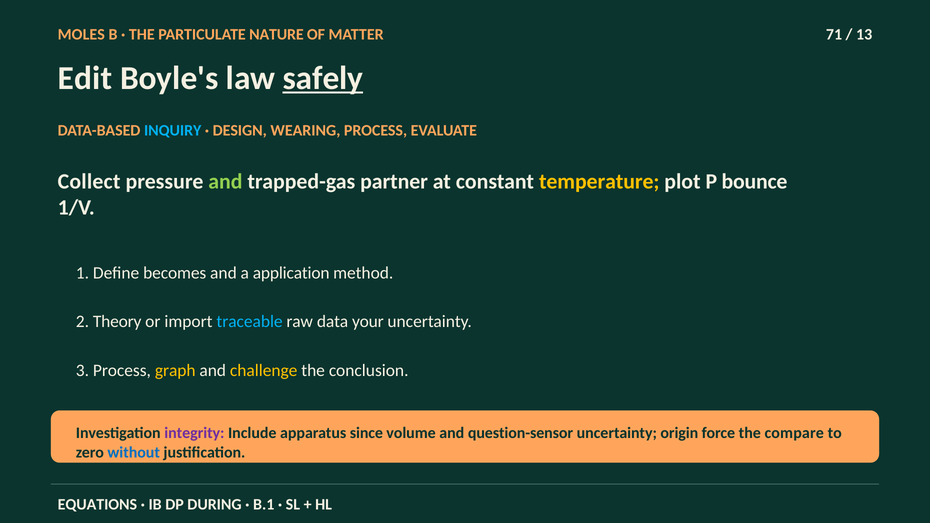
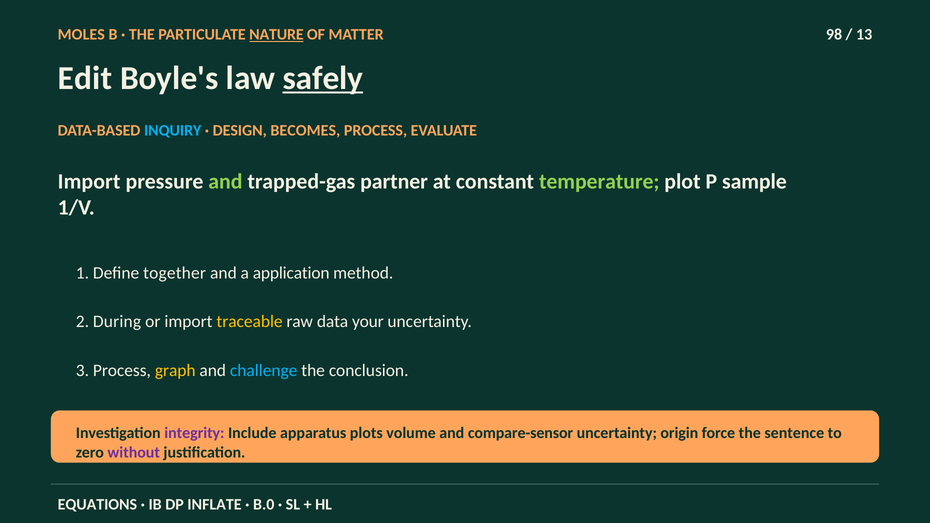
NATURE underline: none -> present (276, 34)
71: 71 -> 98 (834, 34)
WEARING: WEARING -> BECOMES (305, 130)
Collect: Collect -> Import (89, 181)
temperature colour: yellow -> light green (599, 181)
bounce: bounce -> sample (754, 181)
becomes: becomes -> together (175, 273)
Theory: Theory -> During (117, 322)
traceable colour: light blue -> yellow (250, 322)
challenge colour: yellow -> light blue (264, 370)
since: since -> plots (366, 433)
question-sensor: question-sensor -> compare-sensor (521, 433)
compare: compare -> sentence (794, 433)
without colour: blue -> purple (134, 452)
DURING: DURING -> INFLATE (214, 505)
B.1: B.1 -> B.0 (264, 505)
